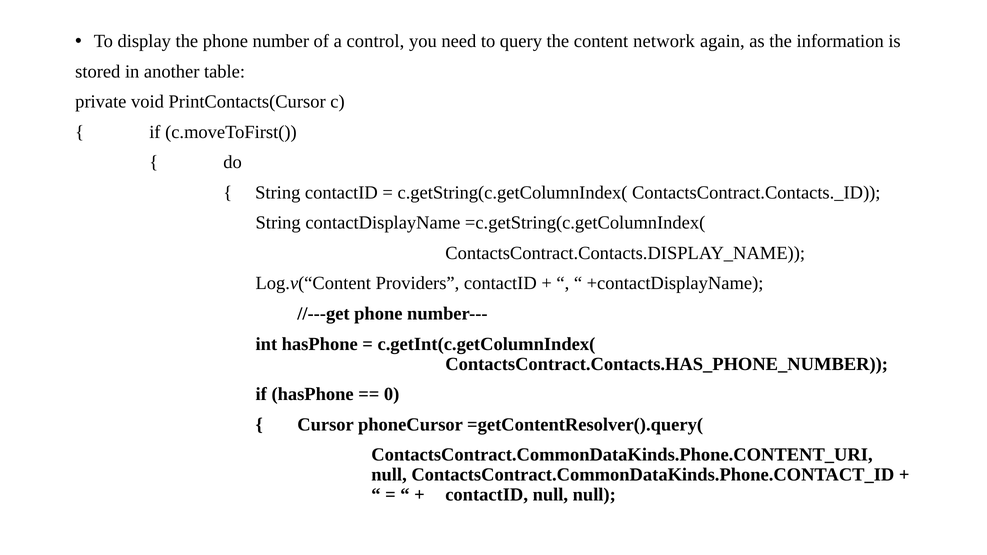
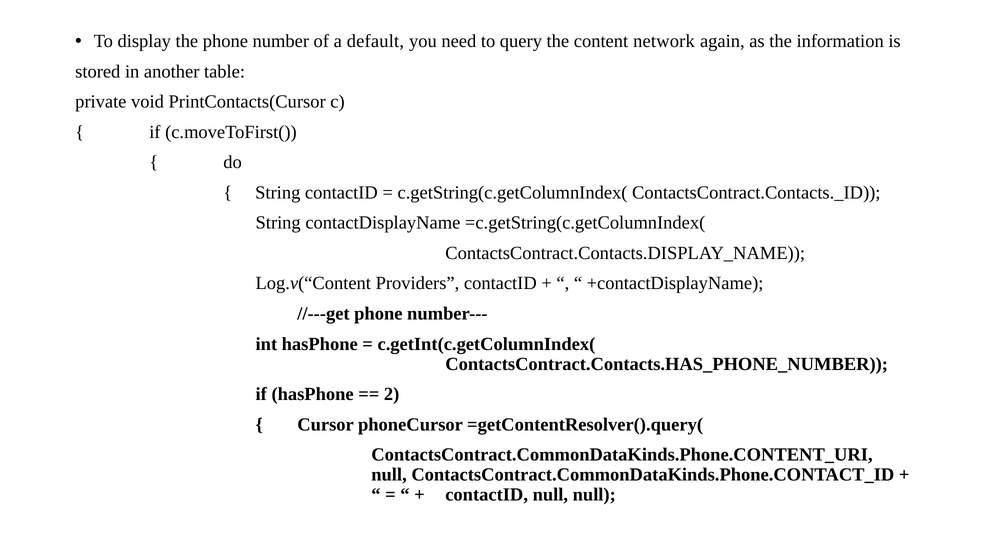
control: control -> default (375, 41)
0: 0 -> 2 (392, 394)
